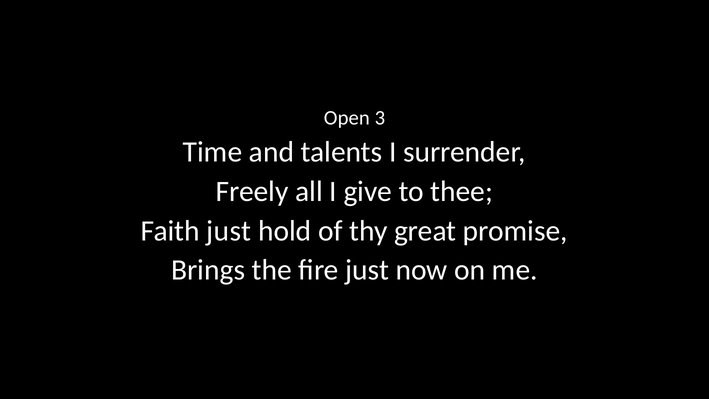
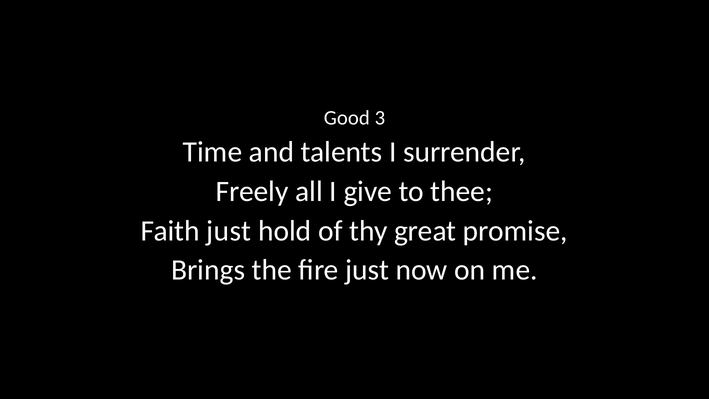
Open: Open -> Good (347, 118)
